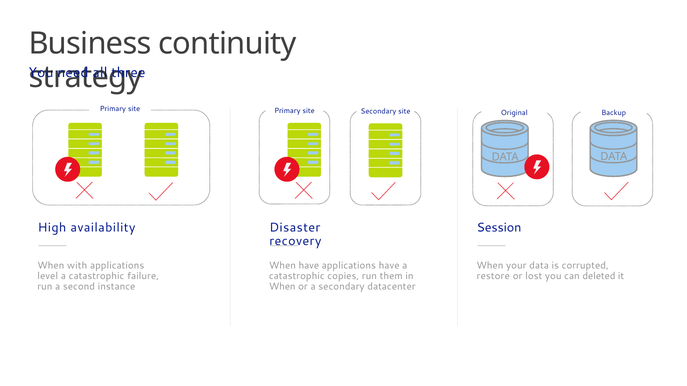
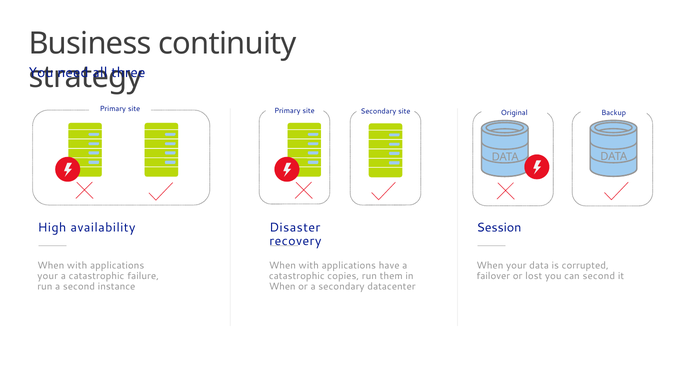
have: have -> with (309, 266)
level: level -> your (48, 276)
restore: restore -> failover (493, 276)
can deleted: deleted -> second (599, 276)
